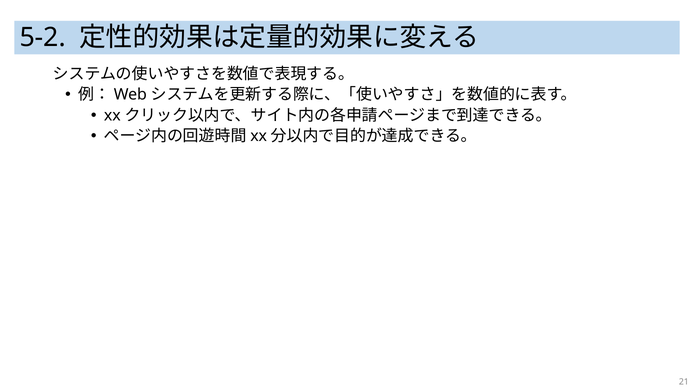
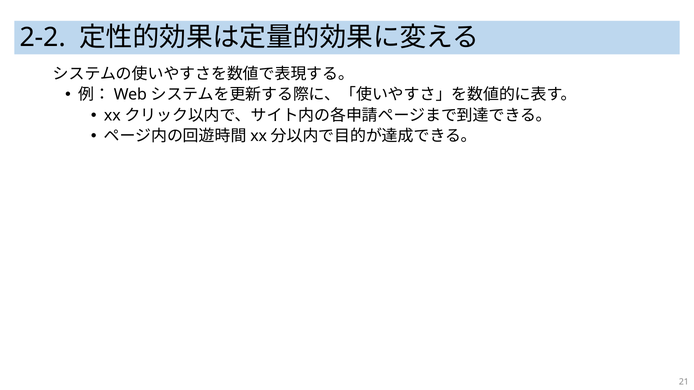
5-2: 5-2 -> 2-2 (43, 38)
